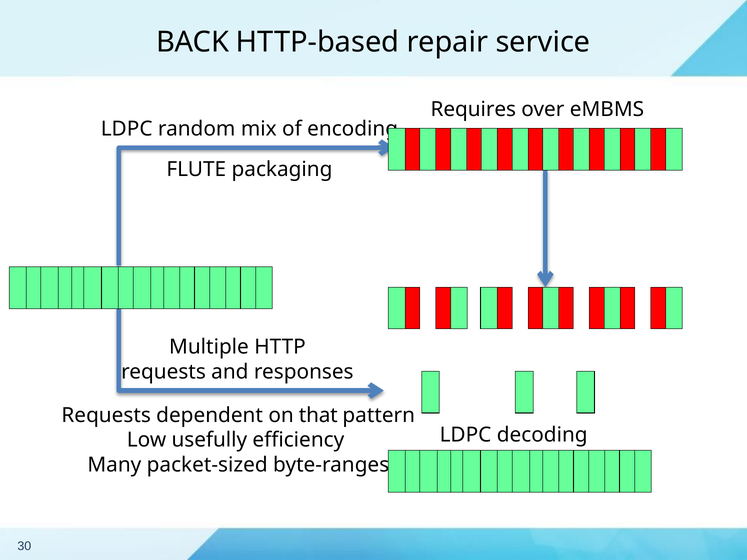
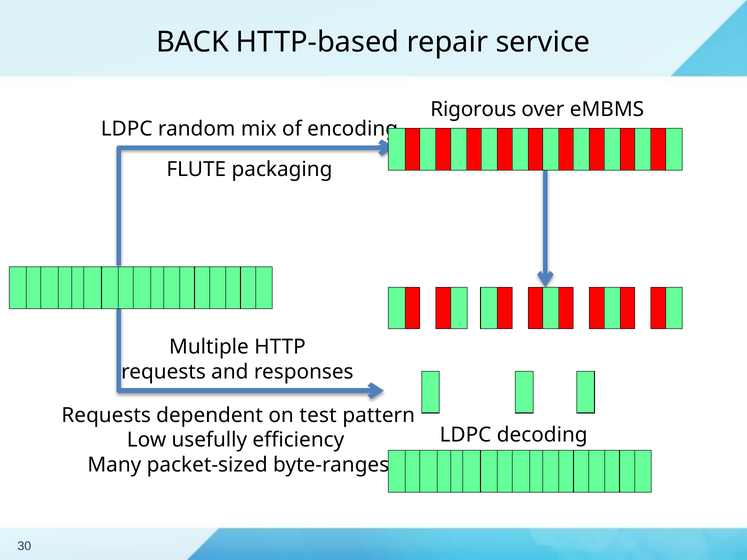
Requires: Requires -> Rigorous (473, 110)
that: that -> test (318, 415)
